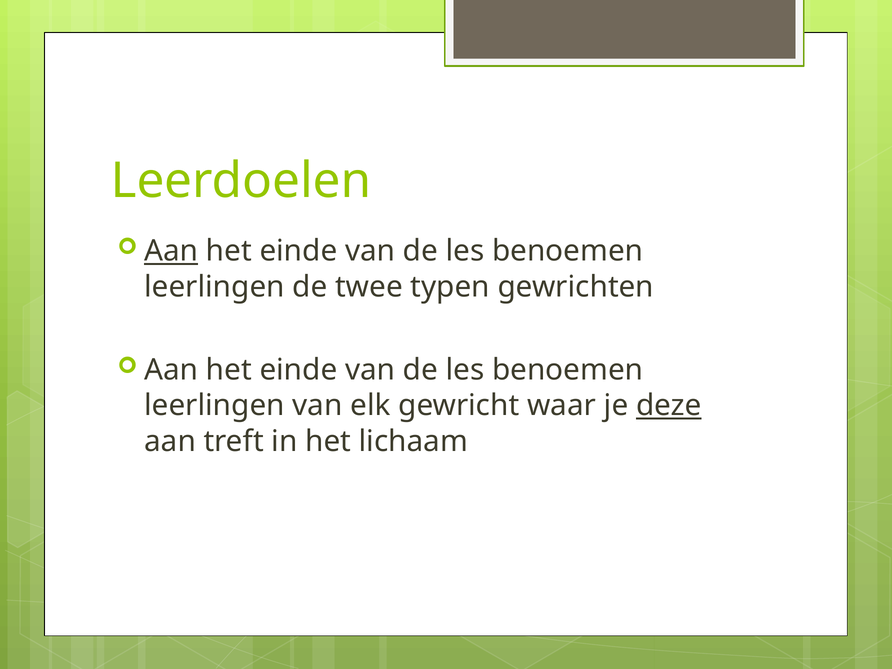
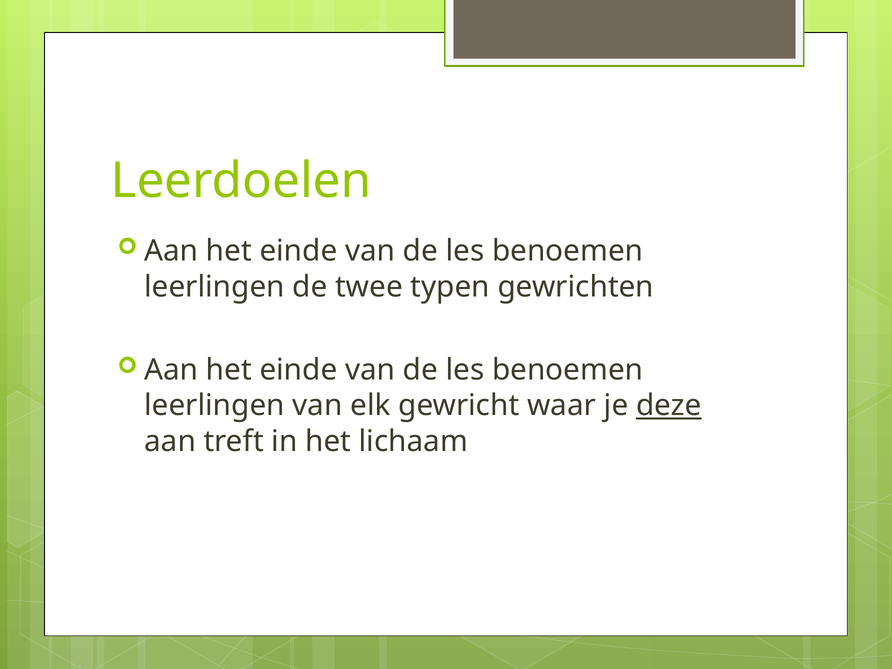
Aan underline: present -> none (171, 251)
